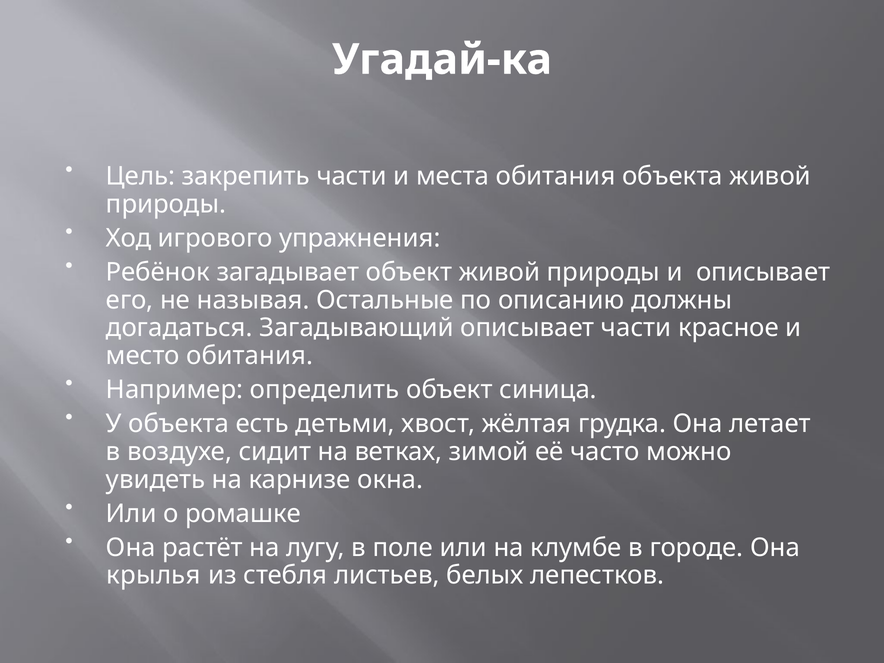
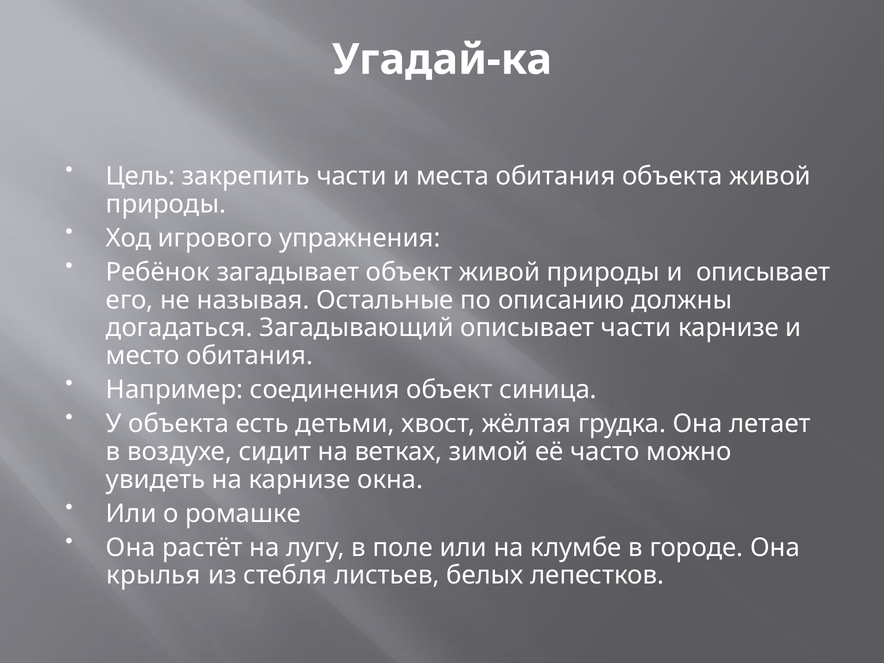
части красное: красное -> карнизе (728, 328)
определить: определить -> соединения (325, 390)
